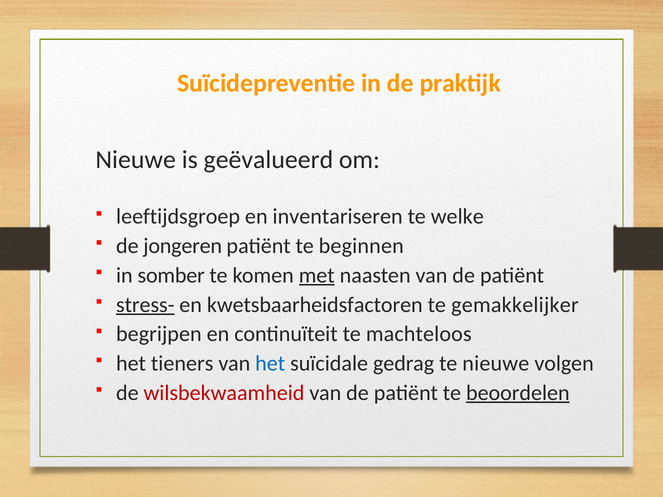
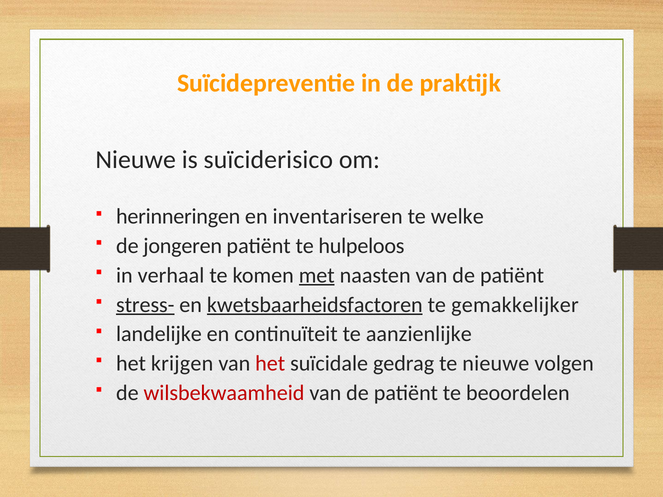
geëvalueerd: geëvalueerd -> suïciderisico (268, 160)
leeftijdsgroep: leeftijdsgroep -> herinneringen (178, 217)
beginnen: beginnen -> hulpeloos (361, 246)
somber: somber -> verhaal (171, 275)
kwetsbaarheidsfactoren underline: none -> present (315, 305)
begrijpen: begrijpen -> landelijke (159, 334)
machteloos: machteloos -> aanzienlijke (419, 334)
tieners: tieners -> krijgen (182, 364)
het colour: blue -> red (270, 364)
beoordelen underline: present -> none (518, 393)
